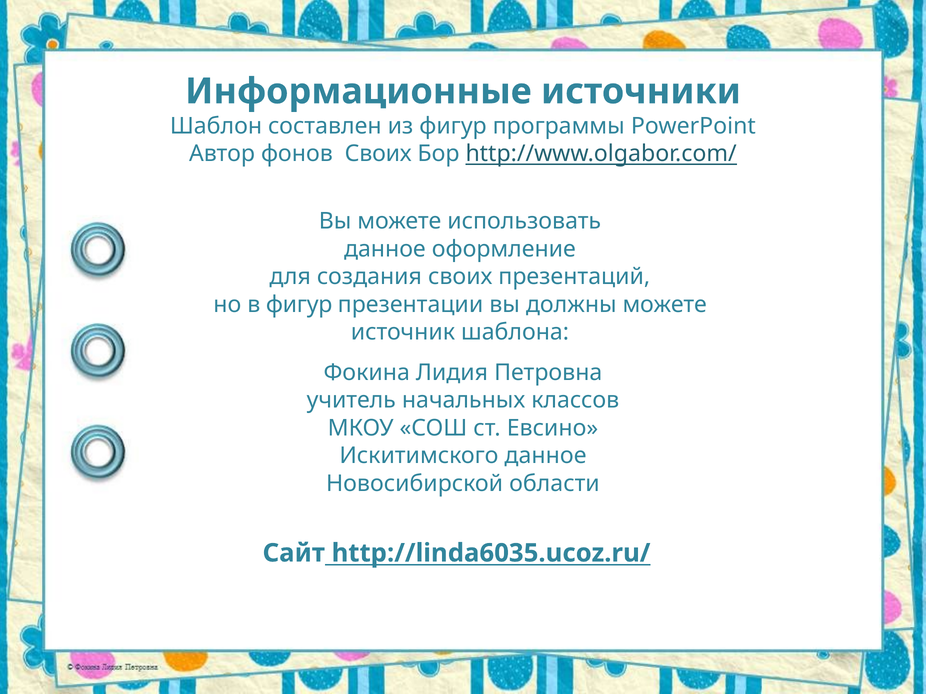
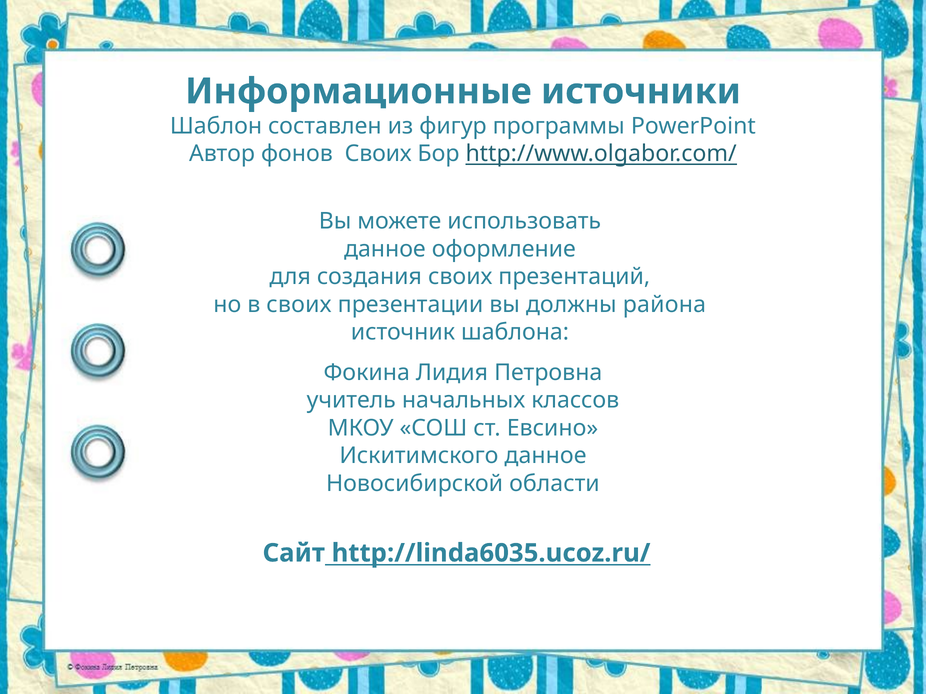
в фигур: фигур -> своих (299, 305)
должны можете: можете -> района (664, 305)
